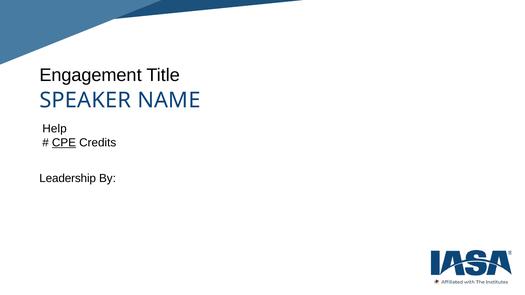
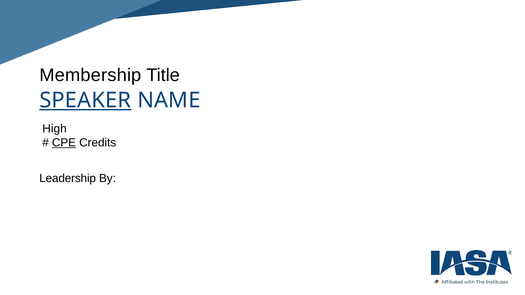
Engagement: Engagement -> Membership (90, 75)
SPEAKER underline: none -> present (85, 101)
Help: Help -> High (55, 129)
